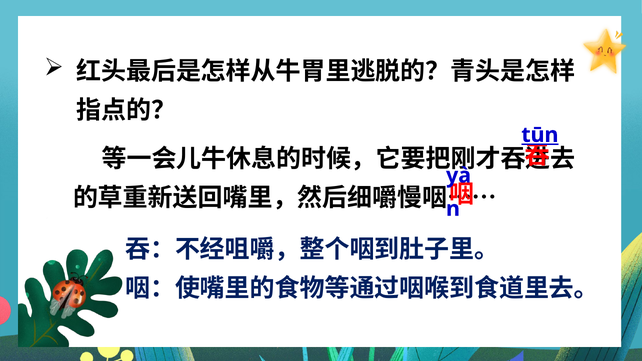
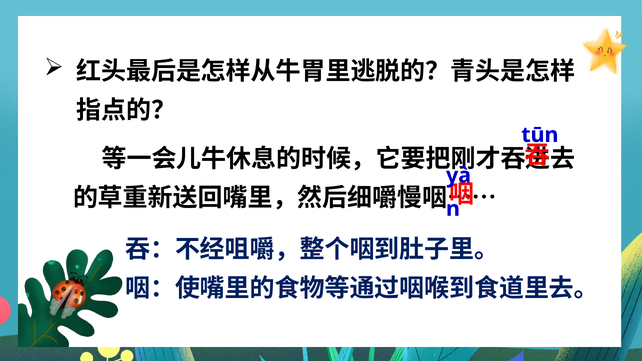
tūn underline: present -> none (540, 135)
